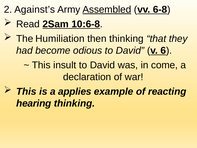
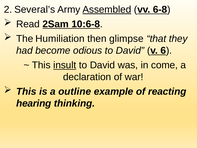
Against’s: Against’s -> Several’s (35, 10)
then thinking: thinking -> glimpse (126, 39)
insult underline: none -> present (65, 65)
applies: applies -> outline (75, 91)
